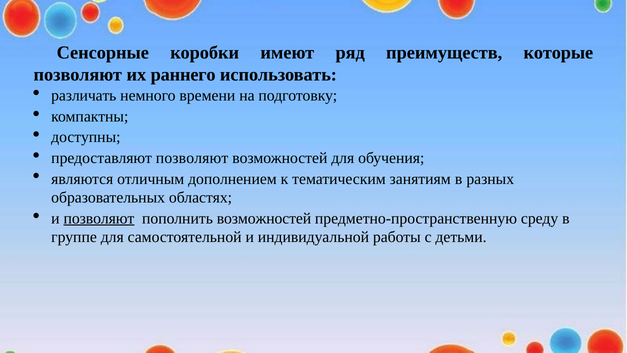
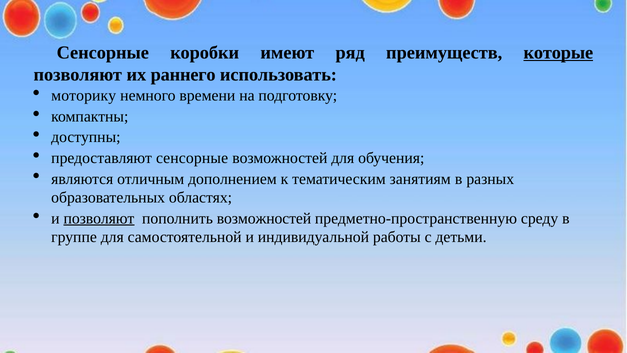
которые underline: none -> present (558, 52)
различать: различать -> моторику (84, 96)
предоставляют позволяют: позволяют -> сенсорные (192, 158)
